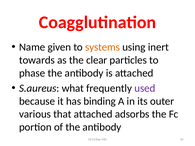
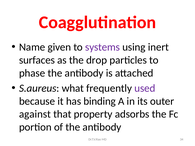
systems colour: orange -> purple (103, 47)
towards: towards -> surfaces (37, 60)
clear: clear -> drop (97, 60)
various: various -> against (35, 114)
that attached: attached -> property (93, 114)
